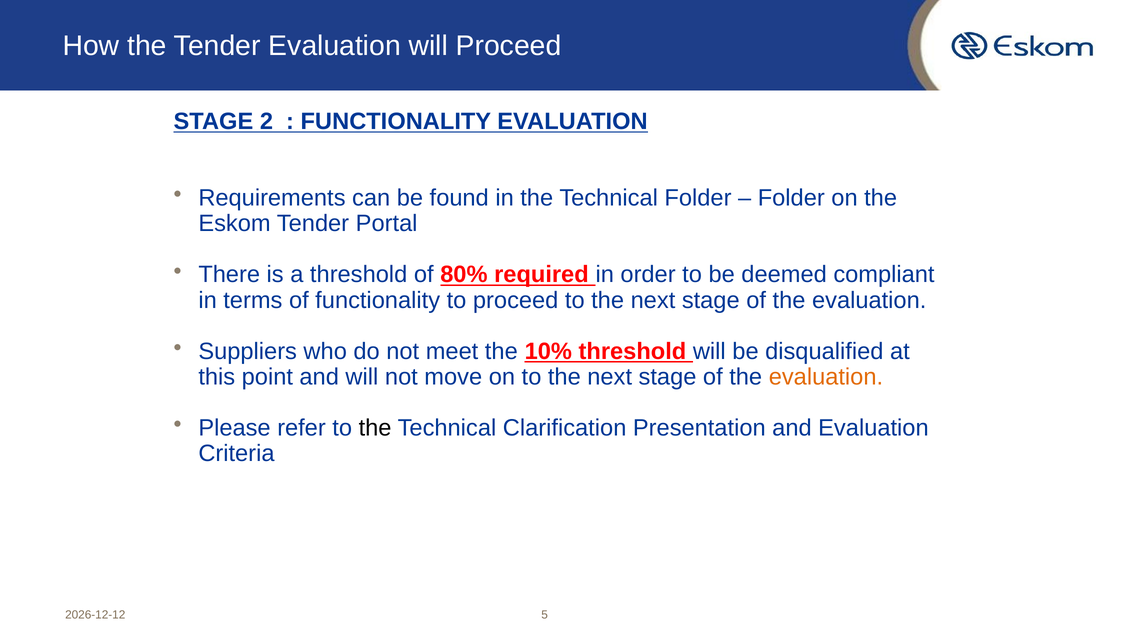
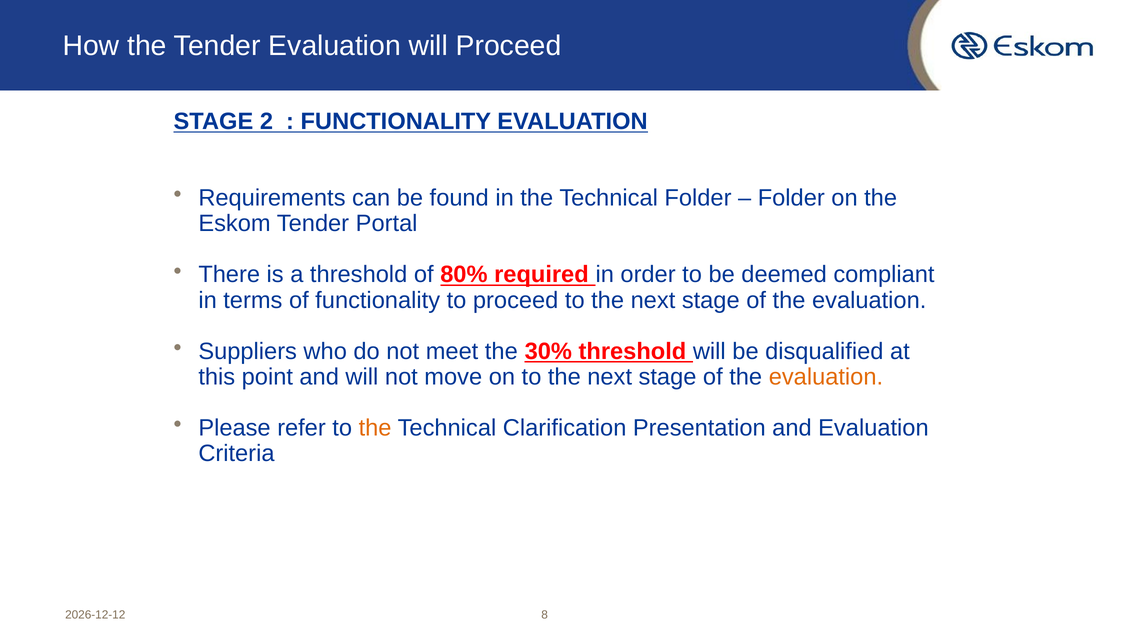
10%: 10% -> 30% (548, 351)
the colour: black -> orange (375, 428)
5: 5 -> 8 (545, 615)
